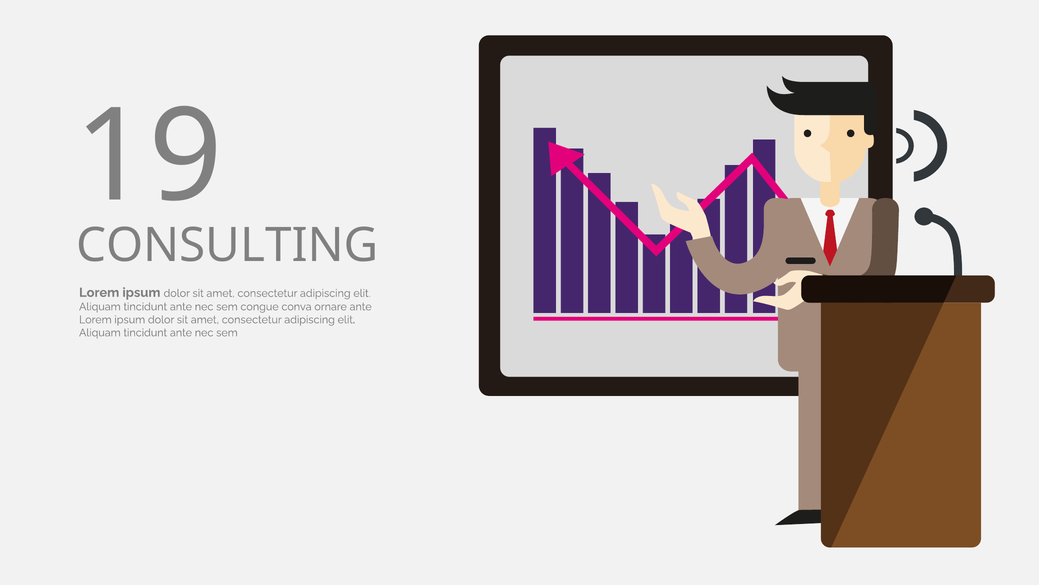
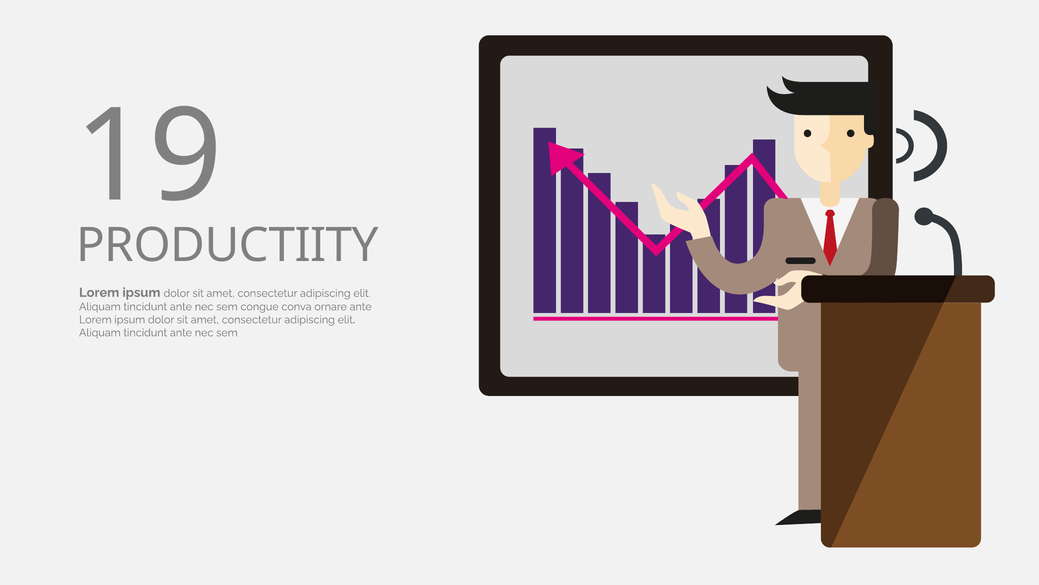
CONSULTING: CONSULTING -> PRODUCTIITY (227, 245)
